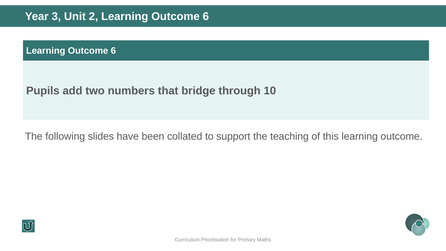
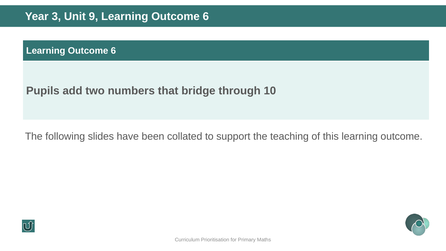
2: 2 -> 9 (93, 17)
